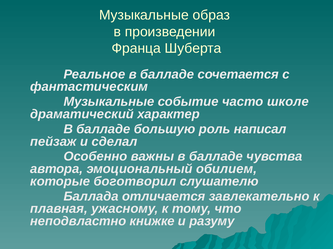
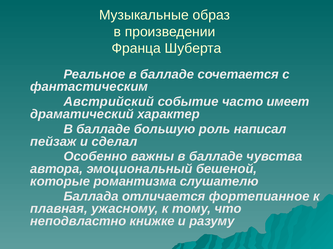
Музыкальные: Музыкальные -> Австрийский (109, 102)
школе: школе -> имеет (288, 102)
обилием: обилием -> бешеной (227, 169)
боготворил: боготворил -> романтизма (135, 182)
завлекательно: завлекательно -> фортепианное (259, 197)
